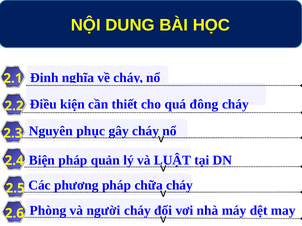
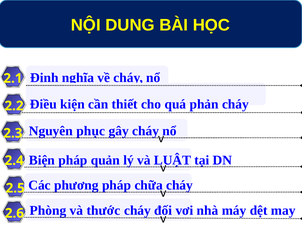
đông: đông -> phản (204, 105)
người: người -> thước (103, 211)
